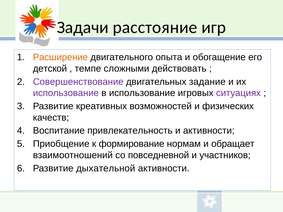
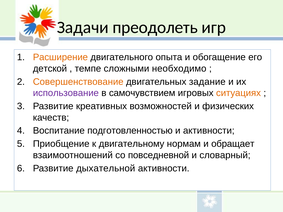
расстояние: расстояние -> преодолеть (155, 27)
действовать: действовать -> необходимо (179, 69)
Совершенствование colour: purple -> orange (78, 82)
в использование: использование -> самочувствием (142, 93)
ситуациях colour: purple -> orange (238, 93)
привлекательность: привлекательность -> подготовленностью (130, 131)
формирование: формирование -> двигательному (132, 144)
участников: участников -> словарный (225, 155)
